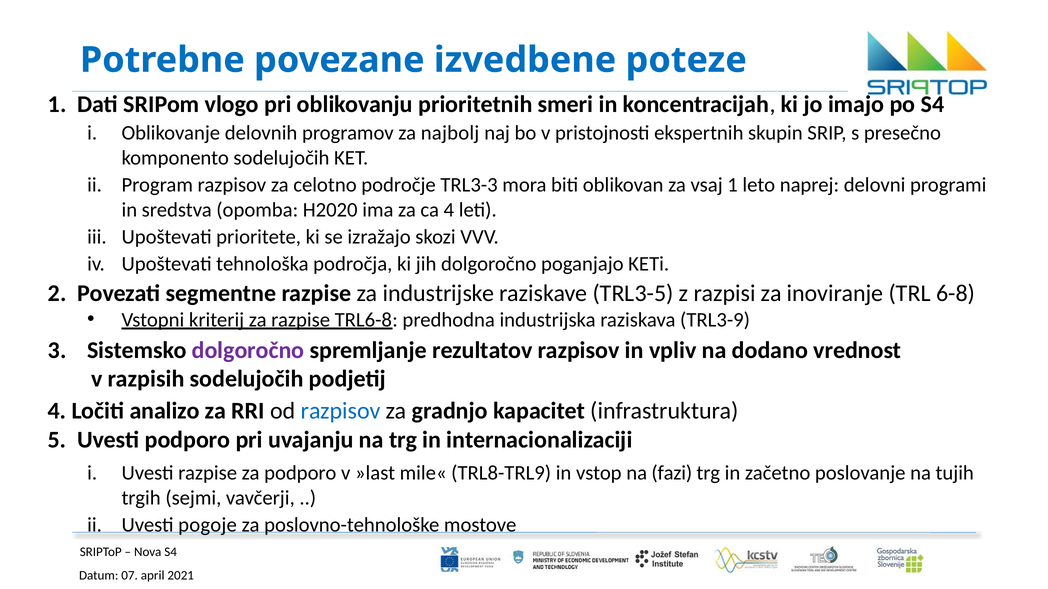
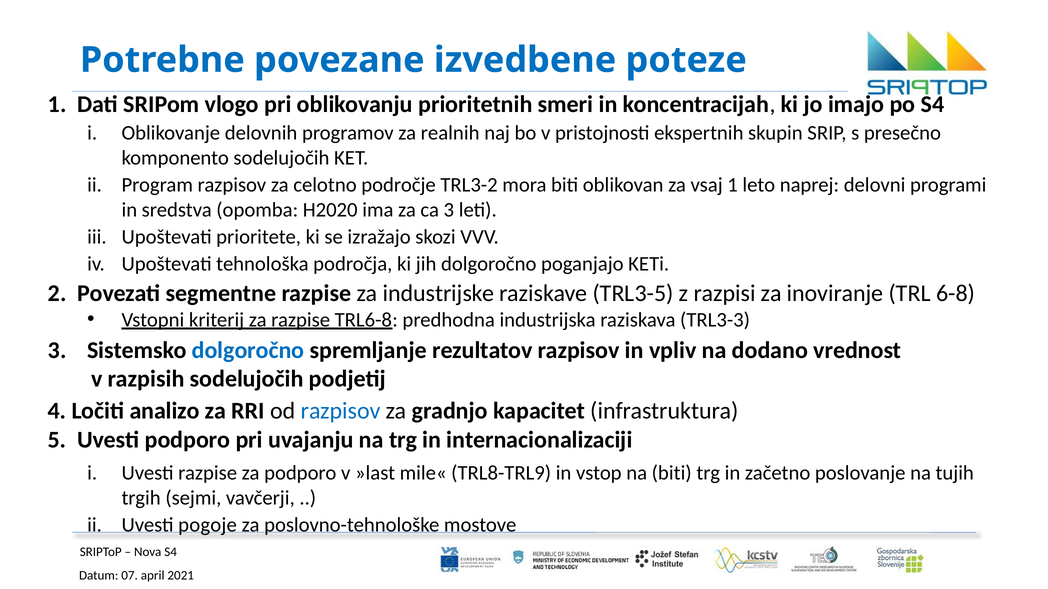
najbolj: najbolj -> realnih (450, 133)
TRL3-3: TRL3-3 -> TRL3-2 (469, 185)
ca 4: 4 -> 3 (449, 210)
TRL3-9: TRL3-9 -> TRL3-3 (715, 320)
dolgoročno colour: purple -> blue (248, 350)
na fazi: fazi -> biti (672, 473)
